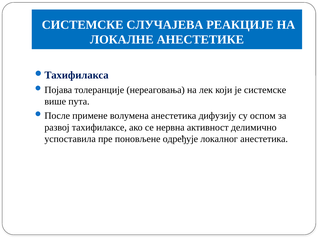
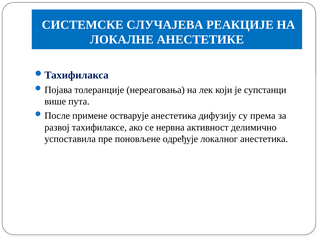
је системске: системске -> супстанци (265, 90)
волумена: волумена -> остварује (129, 116)
оспом: оспом -> према (263, 116)
